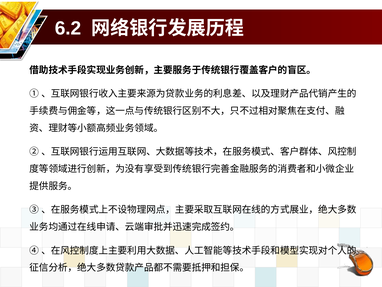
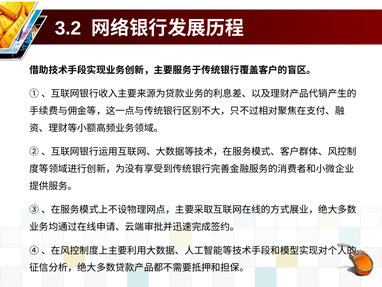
6.2: 6.2 -> 3.2 (68, 28)
